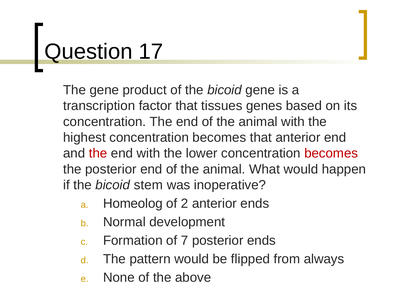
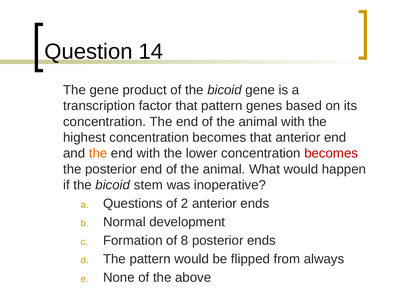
17: 17 -> 14 (151, 52)
that tissues: tissues -> pattern (222, 106)
the colour: red -> orange (98, 154)
Homeolog: Homeolog -> Questions (133, 204)
7: 7 -> 8 (185, 241)
